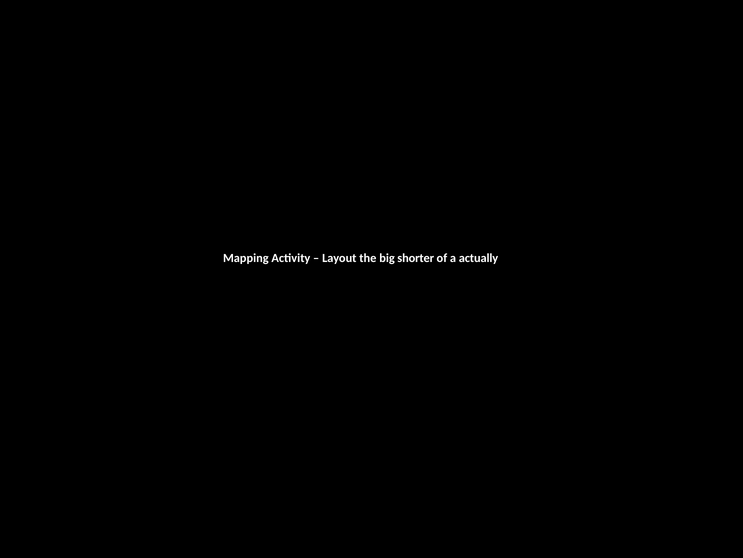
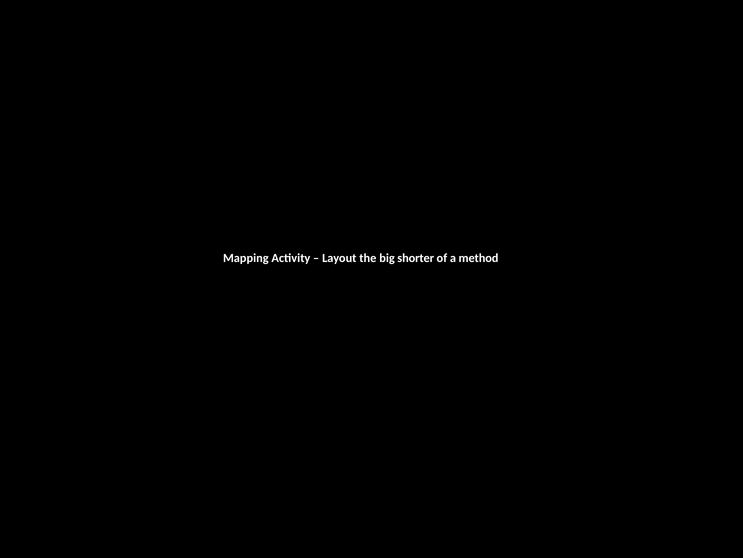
actually: actually -> method (479, 258)
